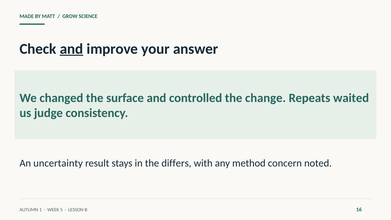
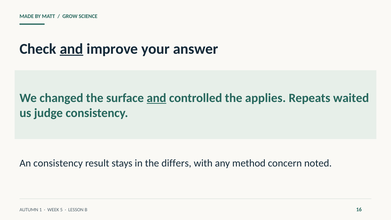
and underline: none -> present (156, 98)
change: change -> applies (265, 98)
An uncertainty: uncertainty -> consistency (58, 163)
